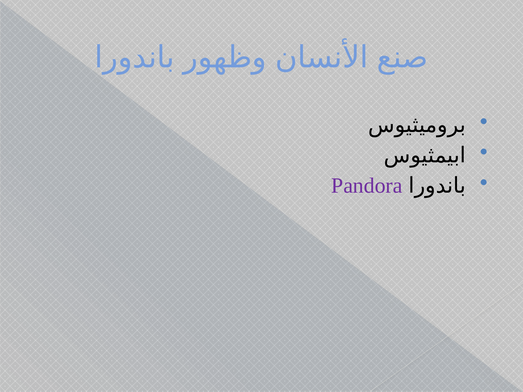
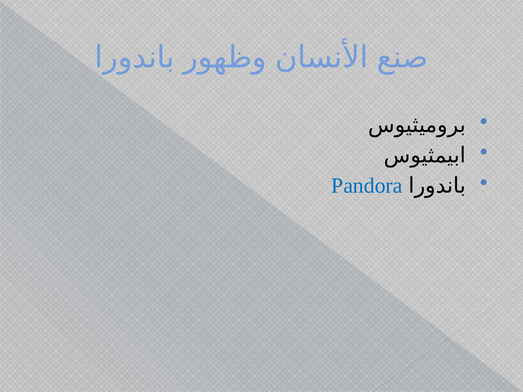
Pandora colour: purple -> blue (367, 186)
